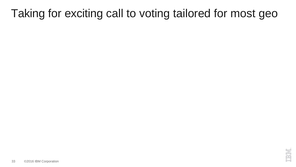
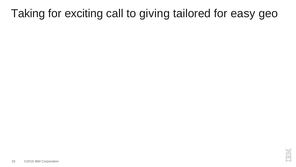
voting: voting -> giving (155, 13)
most: most -> easy (243, 13)
